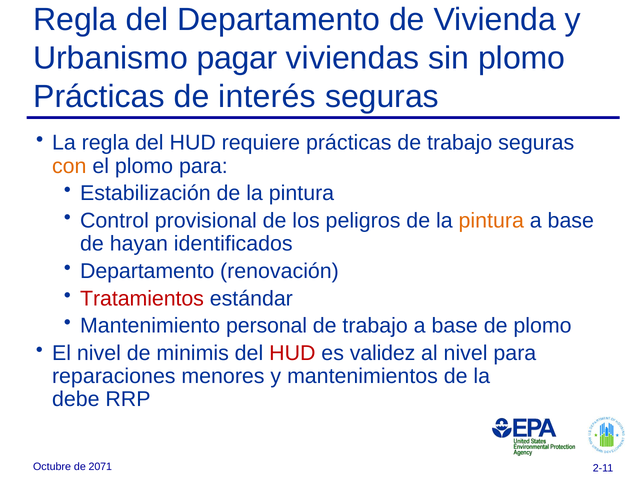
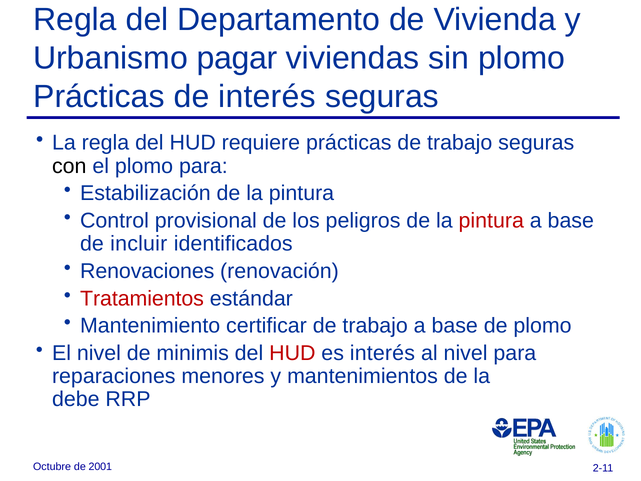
con colour: orange -> black (69, 166)
pintura colour: orange -> red (491, 221)
hayan: hayan -> incluir (139, 244)
Departamento: Departamento -> Renovaciones (147, 271)
personal: personal -> certificar (266, 326)
es validez: validez -> interés (382, 353)
2071: 2071 -> 2001 (100, 467)
